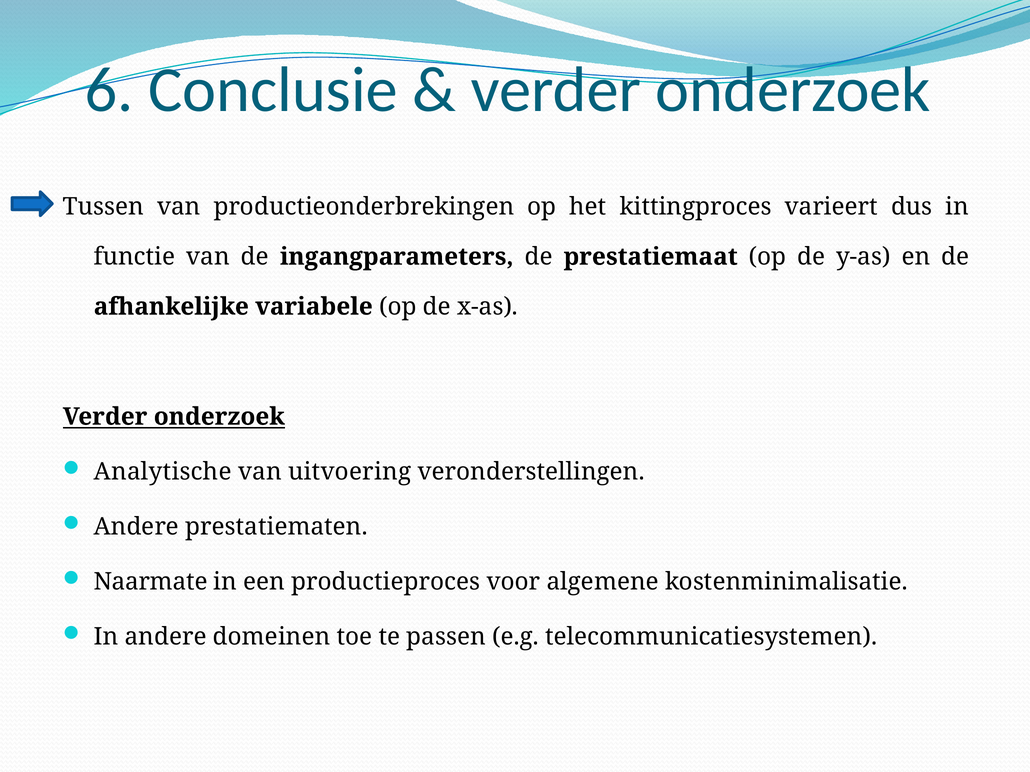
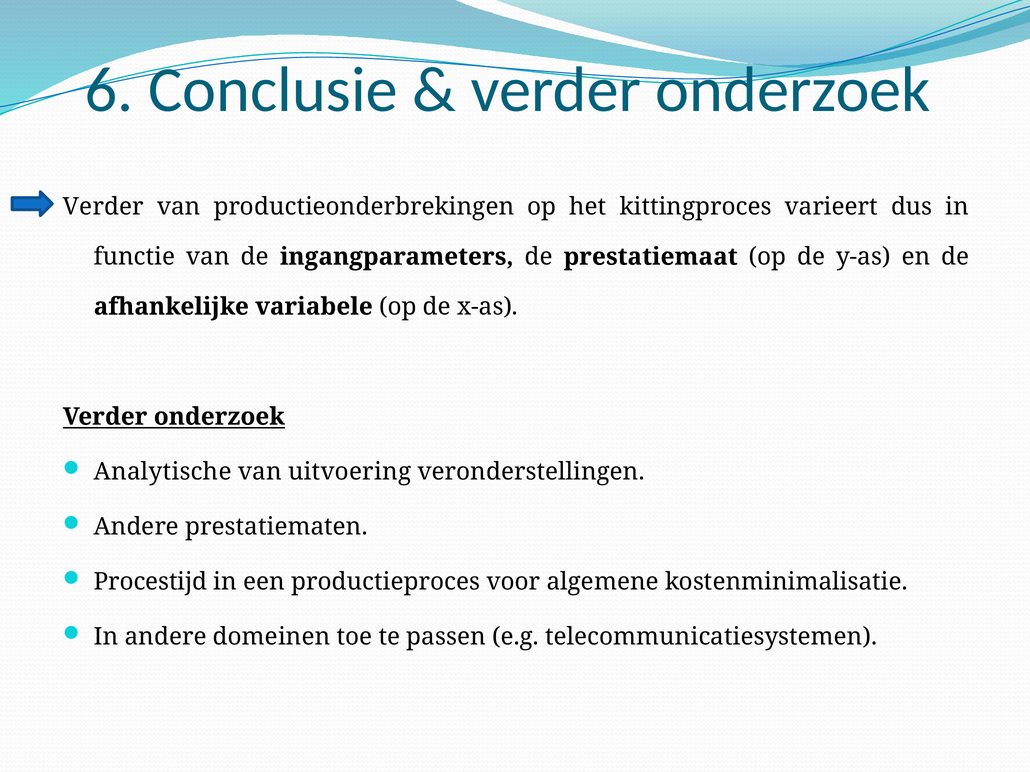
Tussen: Tussen -> Verder (103, 207)
Naarmate: Naarmate -> Procestijd (150, 582)
